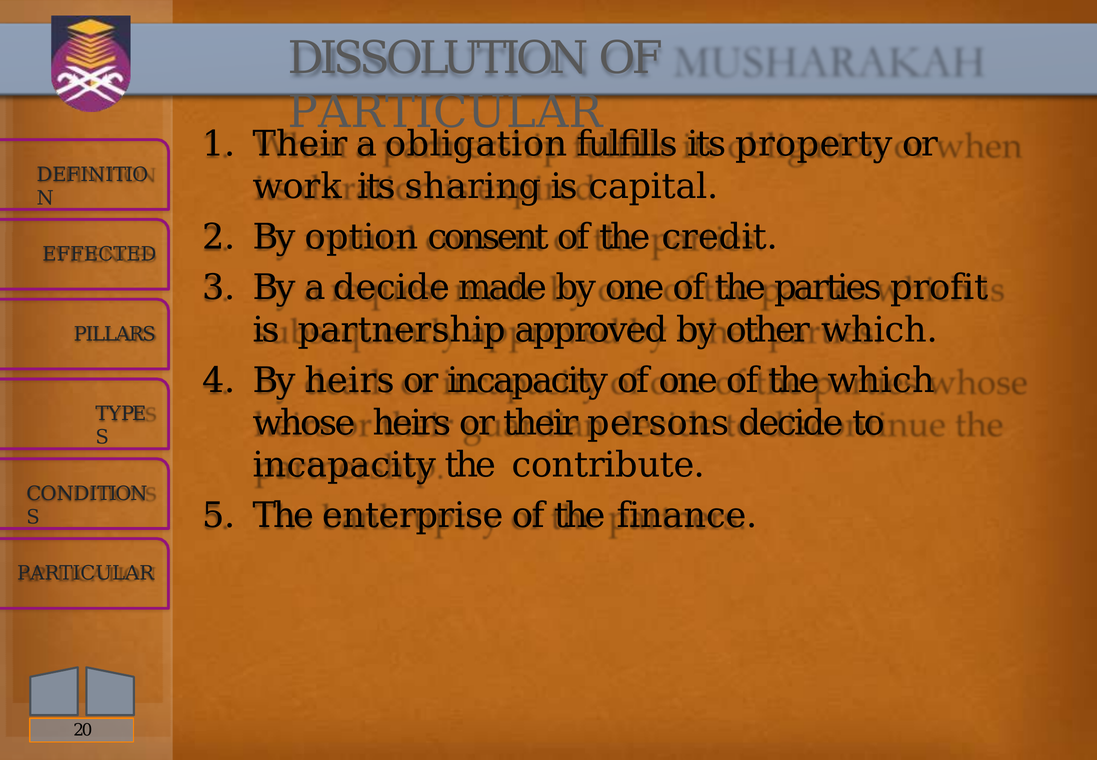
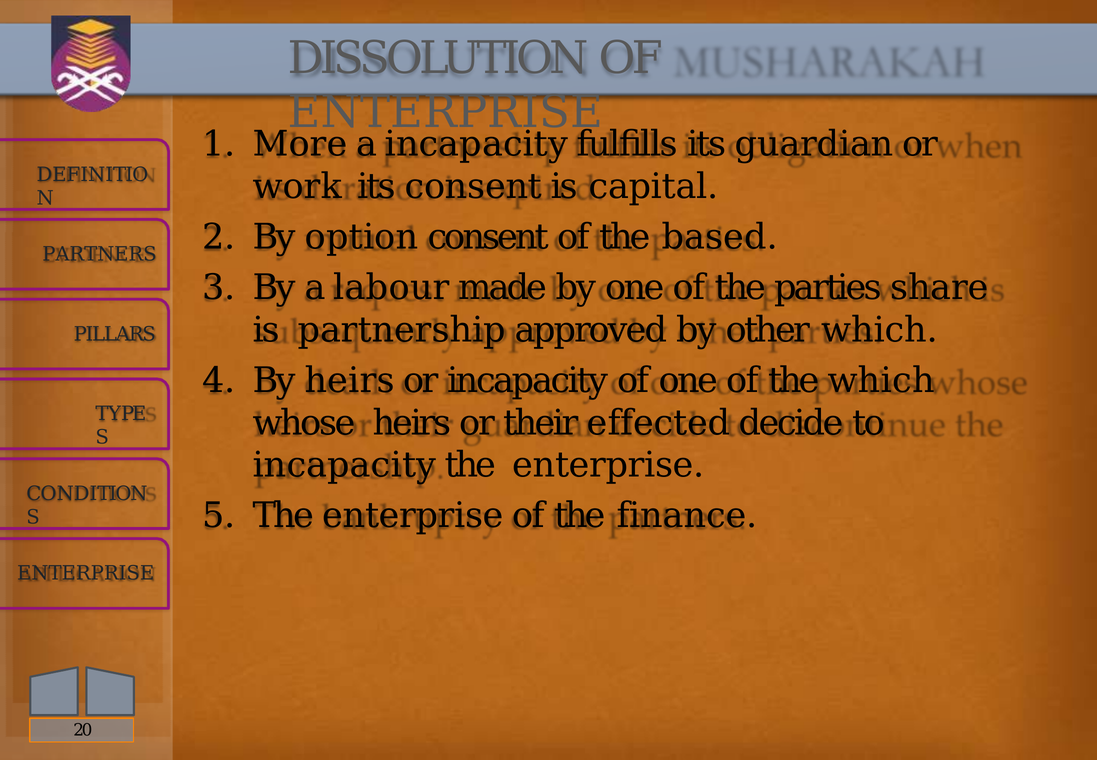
PARTICULAR: PARTICULAR -> ENTERPRISE (445, 113)
Their: Their -> More (300, 144)
a obligation: obligation -> incapacity (476, 144)
property: property -> guardian (814, 144)
its sharing: sharing -> consent (473, 186)
credit: credit -> based (720, 237)
EFFECTED: EFFECTED -> PARTNERS (99, 254)
a decide: decide -> labour (392, 288)
profit: profit -> share (939, 288)
persons: persons -> effected (659, 423)
contribute: contribute -> enterprise (608, 465)
PARTICULAR: PARTICULAR -> ENTERPRISE (86, 573)
